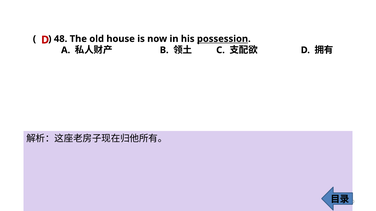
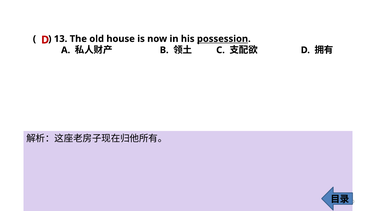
48: 48 -> 13 (61, 39)
